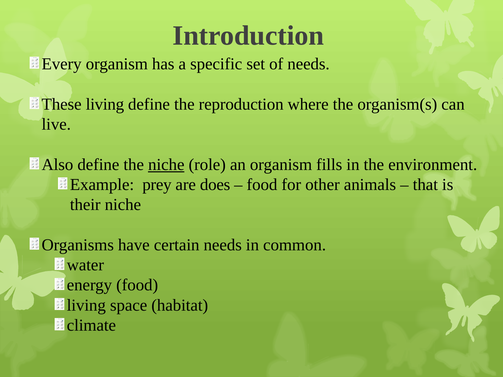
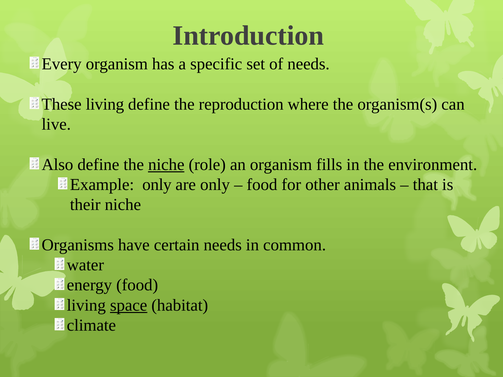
Example prey: prey -> only (157, 185)
are does: does -> only (215, 185)
space underline: none -> present (129, 305)
